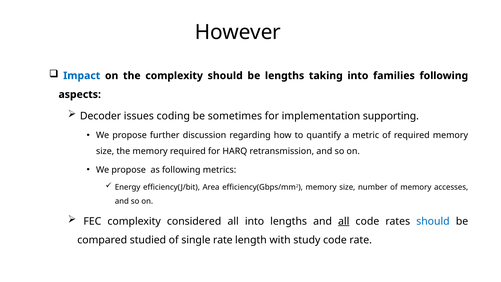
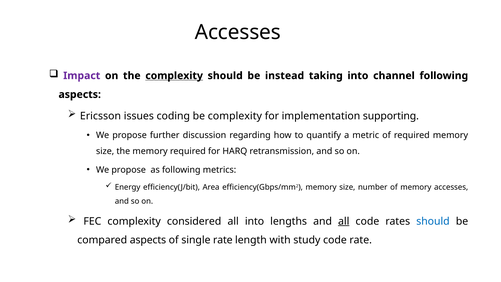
However: However -> Accesses (238, 32)
Impact colour: blue -> purple (82, 76)
complexity underline: none -> present (174, 76)
be lengths: lengths -> instead (285, 76)
families: families -> channel (394, 76)
Decoder: Decoder -> Ericsson (100, 116)
be sometimes: sometimes -> complexity (235, 116)
compared studied: studied -> aspects (148, 240)
